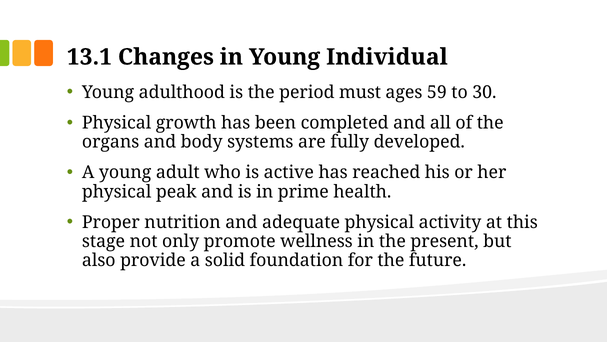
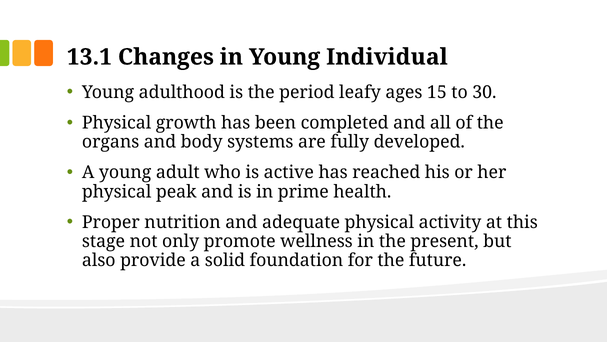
must: must -> leafy (360, 92)
59: 59 -> 15 (437, 92)
